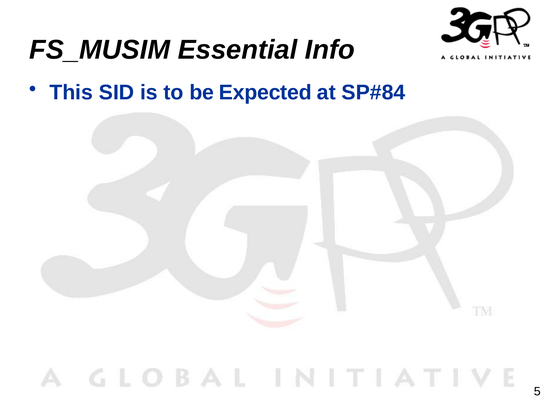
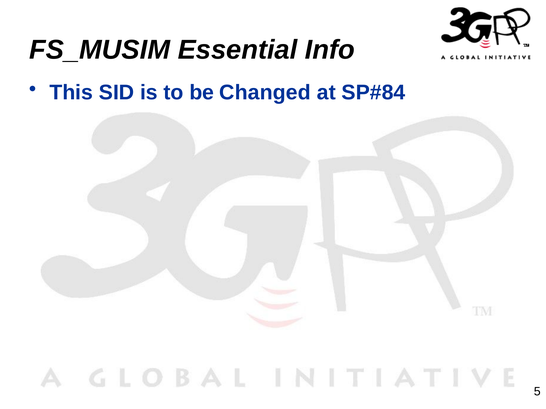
Expected: Expected -> Changed (265, 93)
